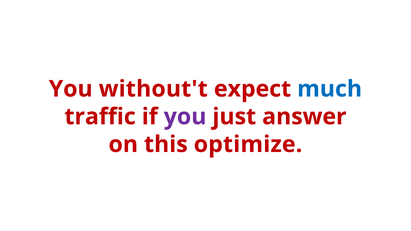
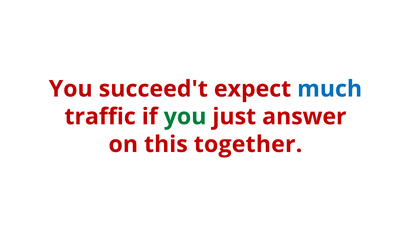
without't: without't -> succeed't (153, 89)
you colour: purple -> green (185, 117)
optimize: optimize -> together (248, 144)
